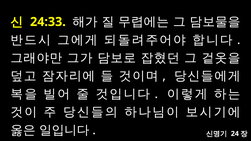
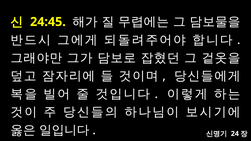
24:33: 24:33 -> 24:45 (48, 22)
